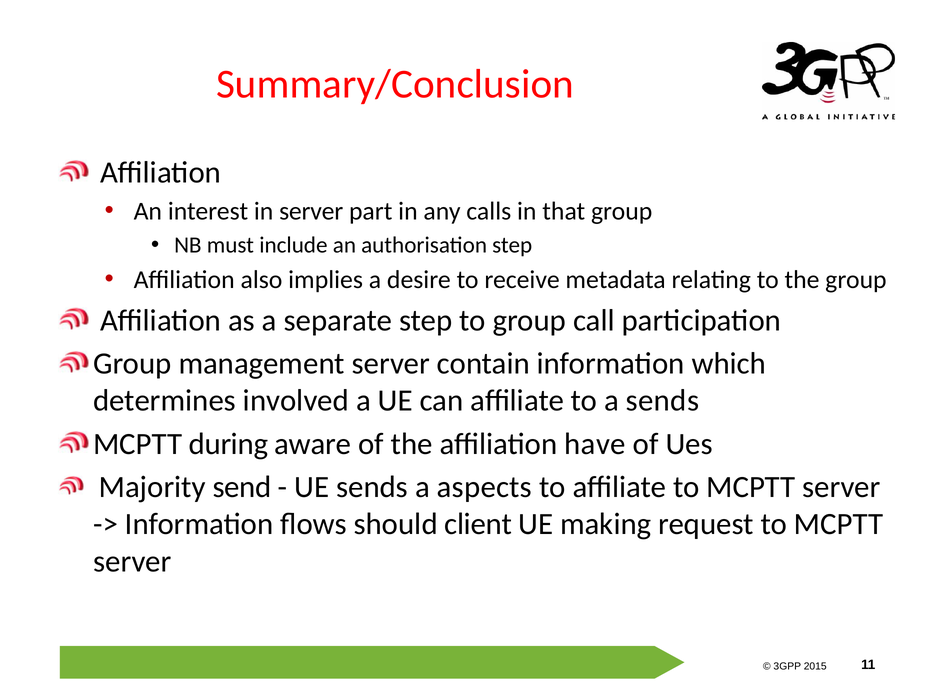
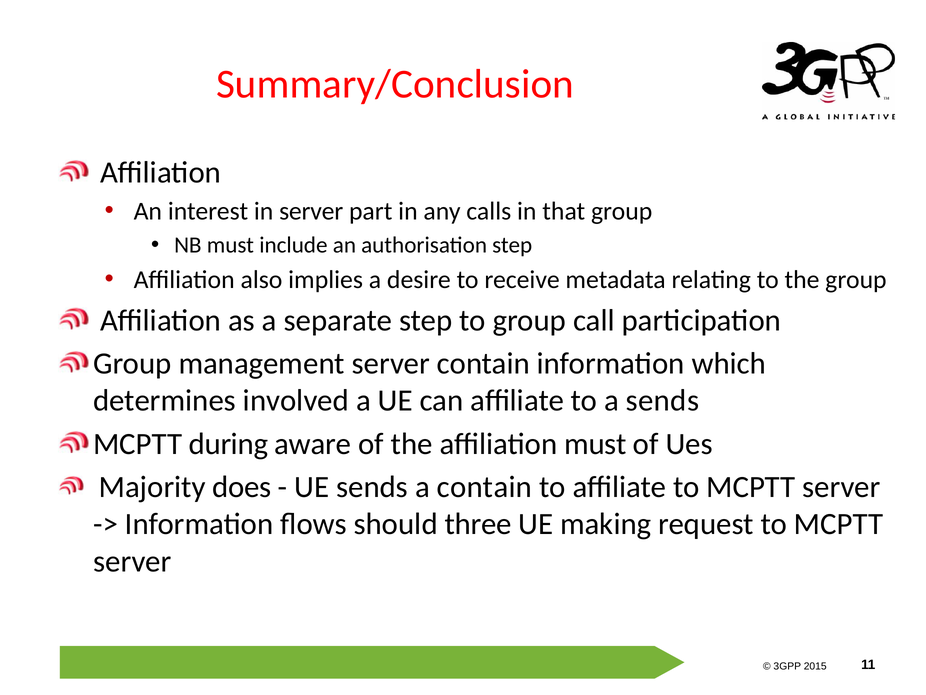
affiliation have: have -> must (595, 444)
send: send -> does (242, 487)
a aspects: aspects -> contain (484, 487)
client: client -> three (478, 524)
